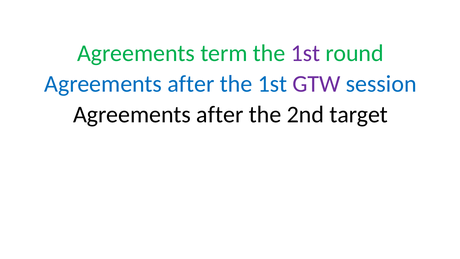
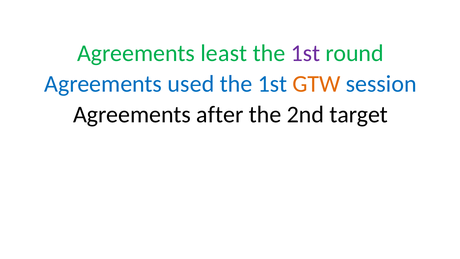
term: term -> least (224, 53)
after: after -> used (191, 84)
GTW colour: purple -> orange (316, 84)
